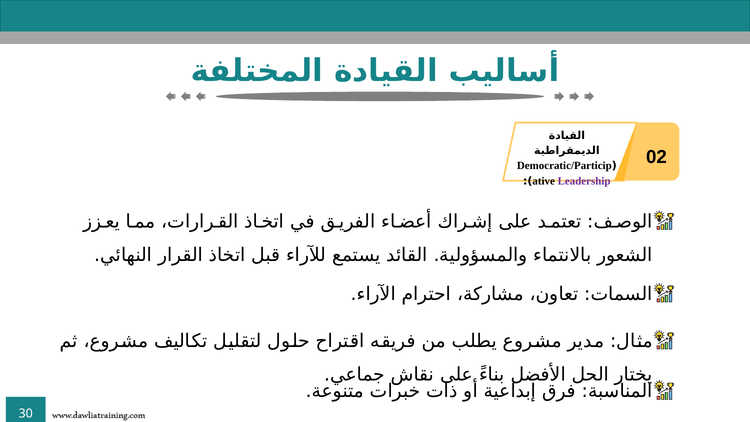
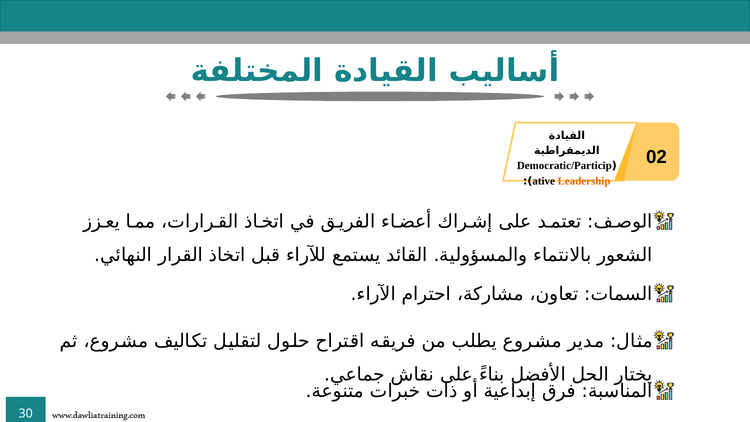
Leadership colour: purple -> orange (584, 181)
